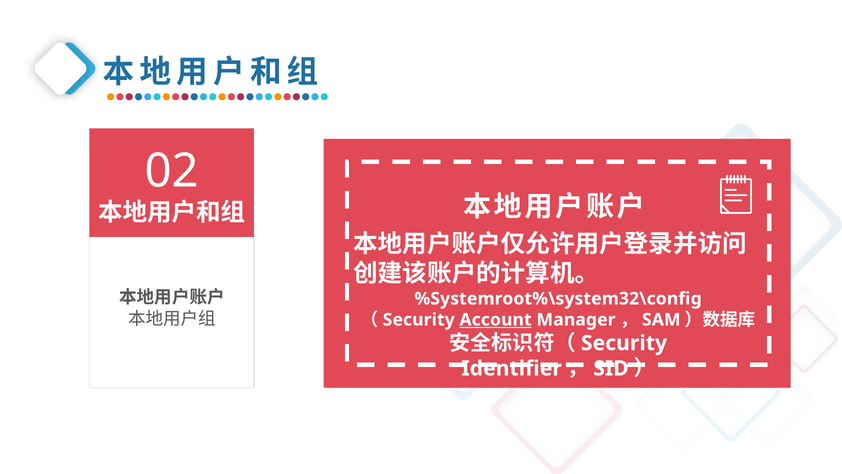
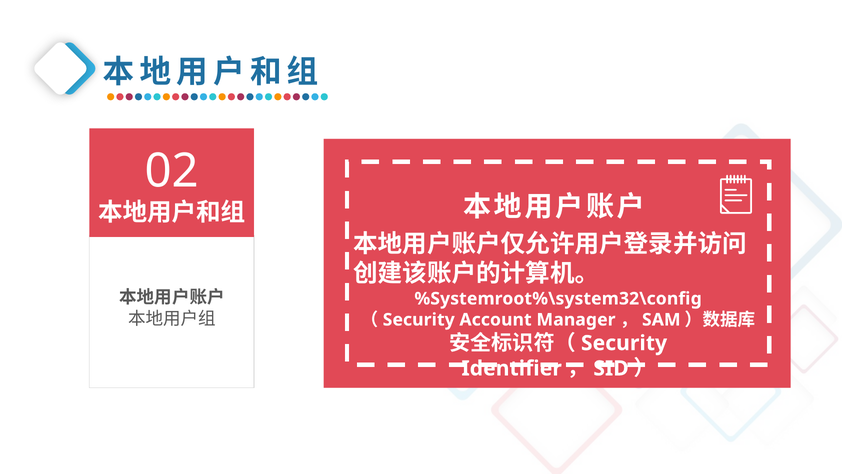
Account underline: present -> none (496, 320)
